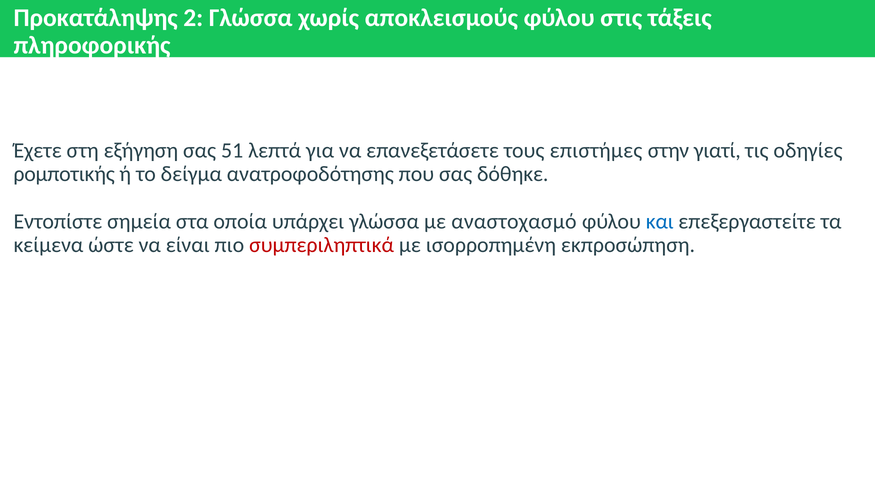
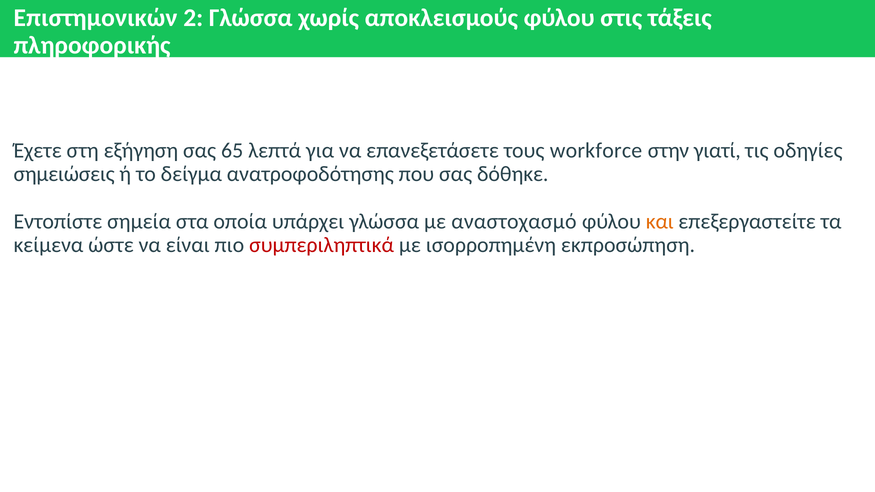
Προκατάληψης: Προκατάληψης -> Επιστημονικών (96, 18)
51: 51 -> 65 (232, 151)
επιστήμες: επιστήμες -> workforce (596, 151)
ρομποτικής: ρομποτικής -> σημειώσεις (64, 174)
και colour: blue -> orange (660, 222)
